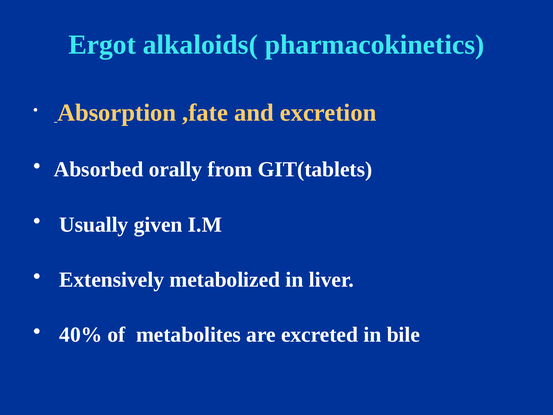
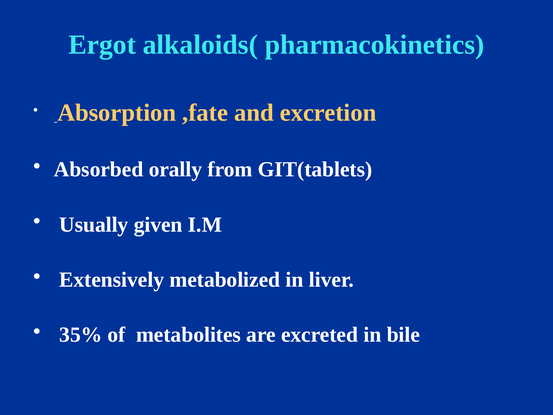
40%: 40% -> 35% (81, 335)
